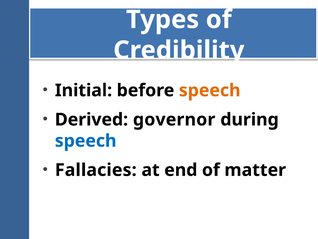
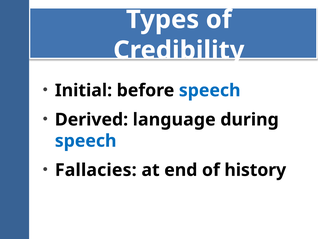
speech colour: orange -> blue (210, 90)
governor: governor -> language (174, 119)
matter: matter -> history (255, 170)
